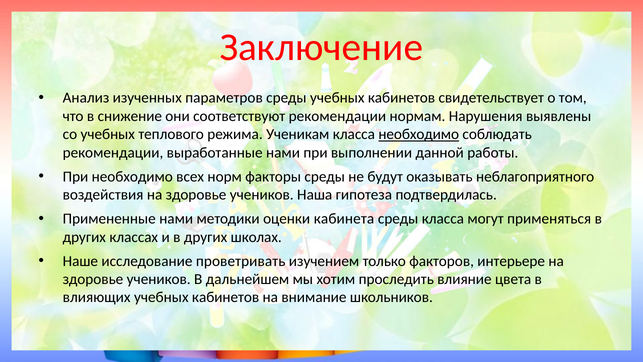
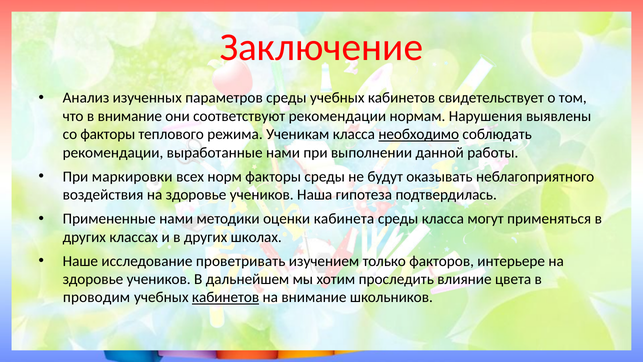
в снижение: снижение -> внимание (130, 116)
со учебных: учебных -> факторы (108, 134)
При необходимо: необходимо -> маркировки (132, 176)
влияющих: влияющих -> проводим (97, 297)
кабинетов underline: none -> present (226, 297)
